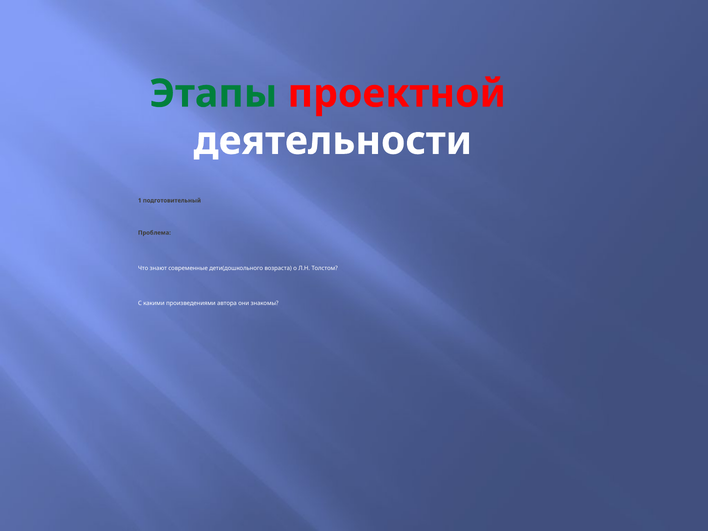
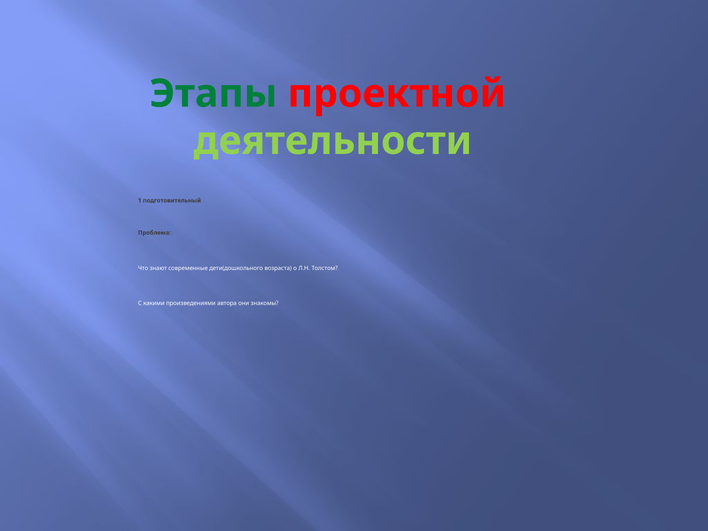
деятельности colour: white -> light green (333, 141)
